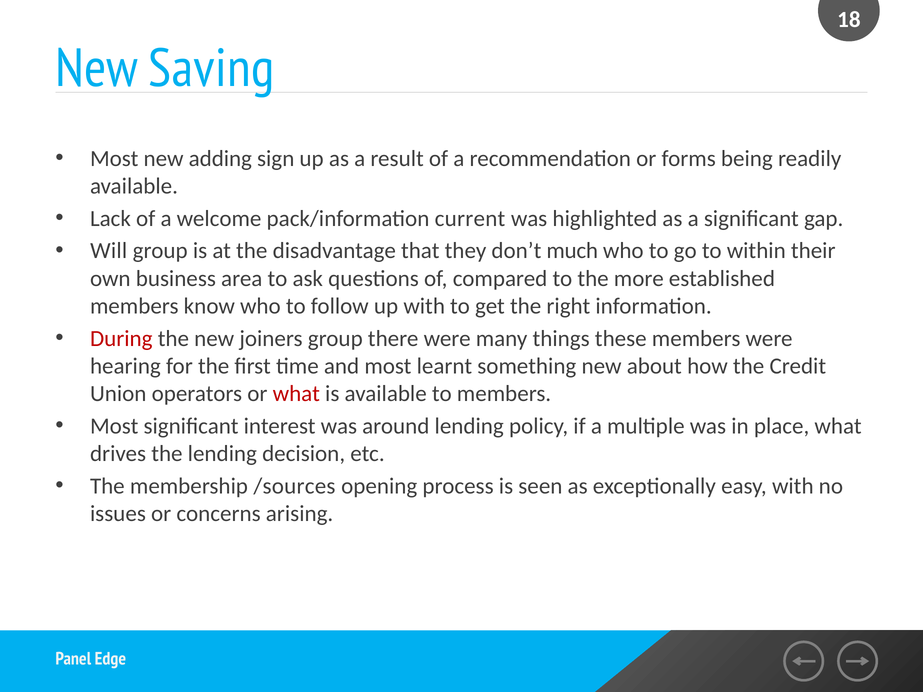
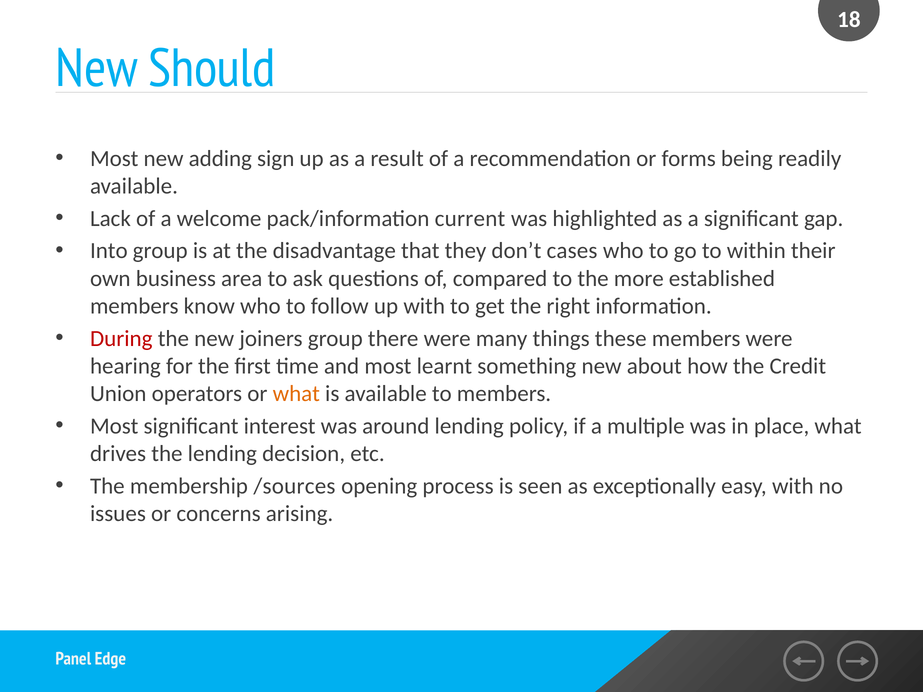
Saving: Saving -> Should (212, 68)
Will: Will -> Into (109, 251)
much: much -> cases (572, 251)
what colour: red -> orange (296, 394)
